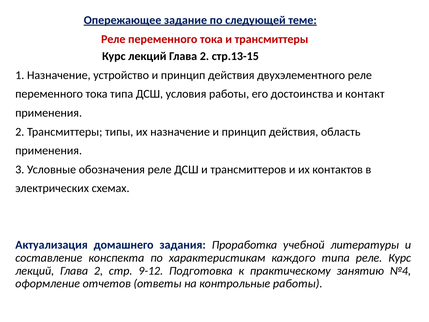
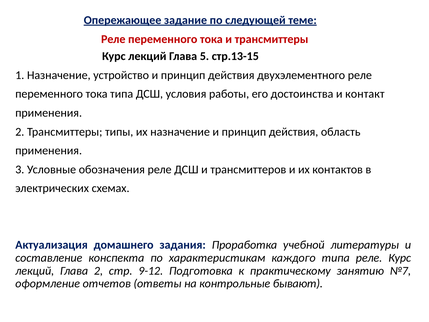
2: 2 -> 5 (204, 56)
№4: №4 -> №7 (400, 271)
контрольные работы: работы -> бывают (298, 283)
